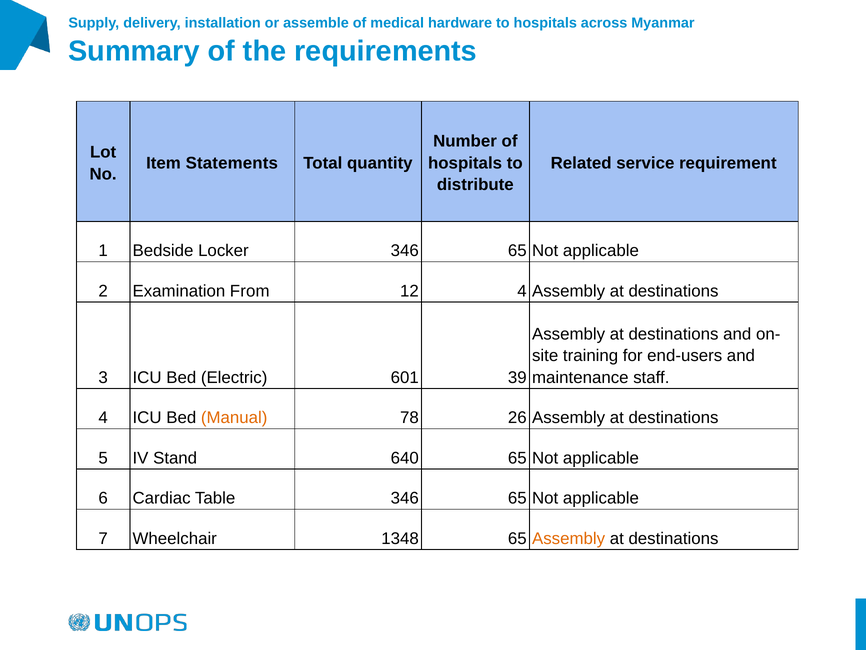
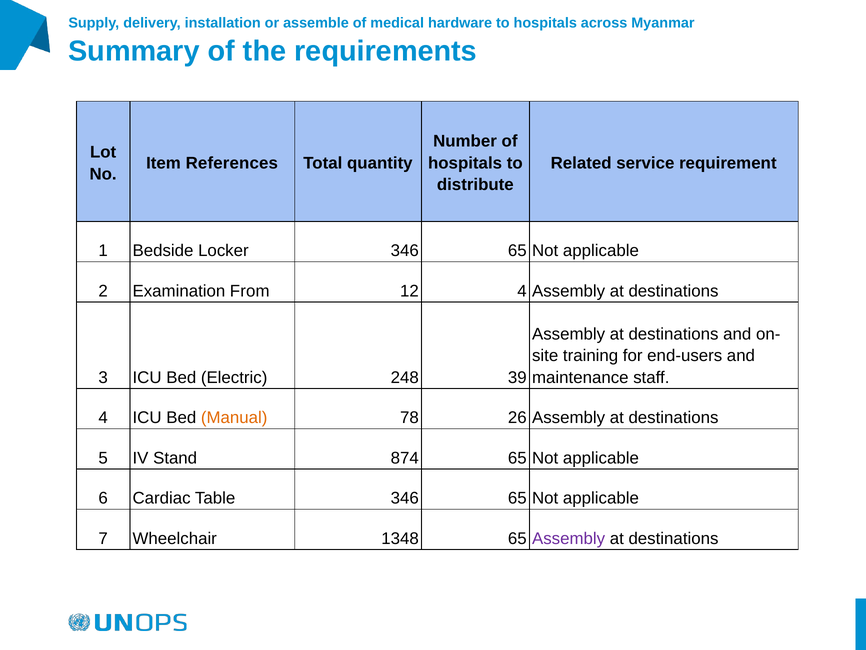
Statements: Statements -> References (232, 163)
601: 601 -> 248 (405, 377)
640: 640 -> 874 (405, 458)
Assembly colour: orange -> purple (569, 538)
